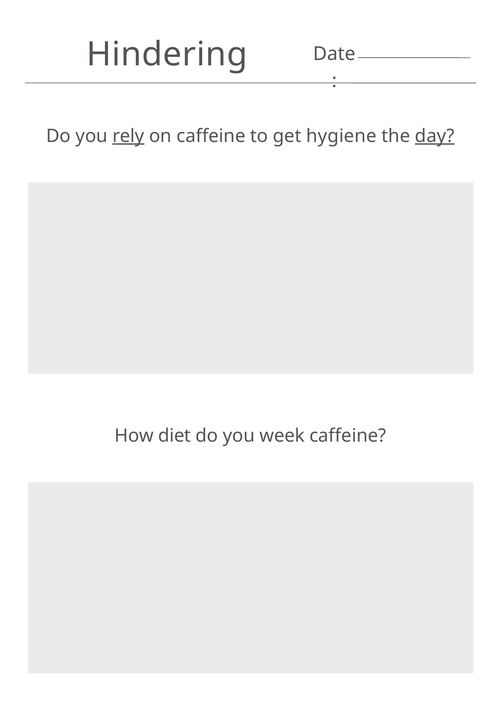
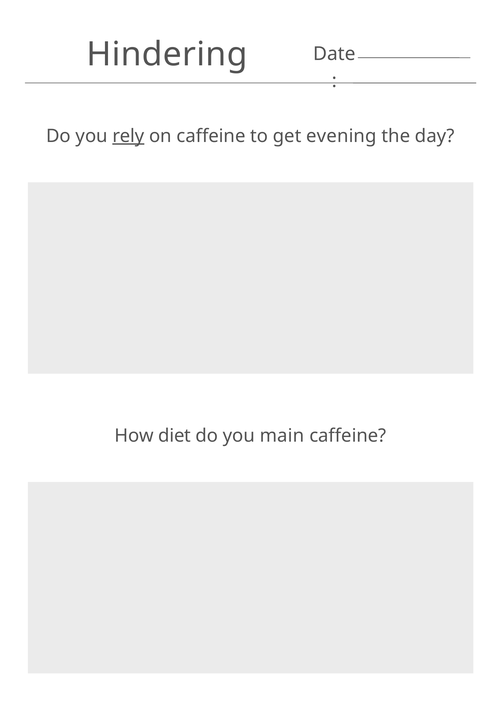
hygiene: hygiene -> evening (341, 136)
day underline: present -> none (435, 136)
week: week -> main (282, 436)
